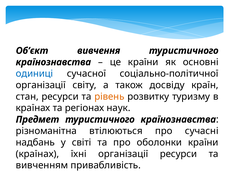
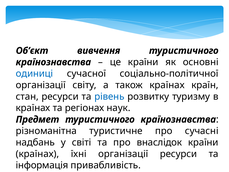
також досвіду: досвіду -> країнах (167, 85)
рівень colour: orange -> blue (109, 96)
втілюються: втілюються -> туристичне (116, 131)
оболонки: оболонки -> внаслідок (159, 142)
вивченням: вивченням -> інформація (42, 165)
